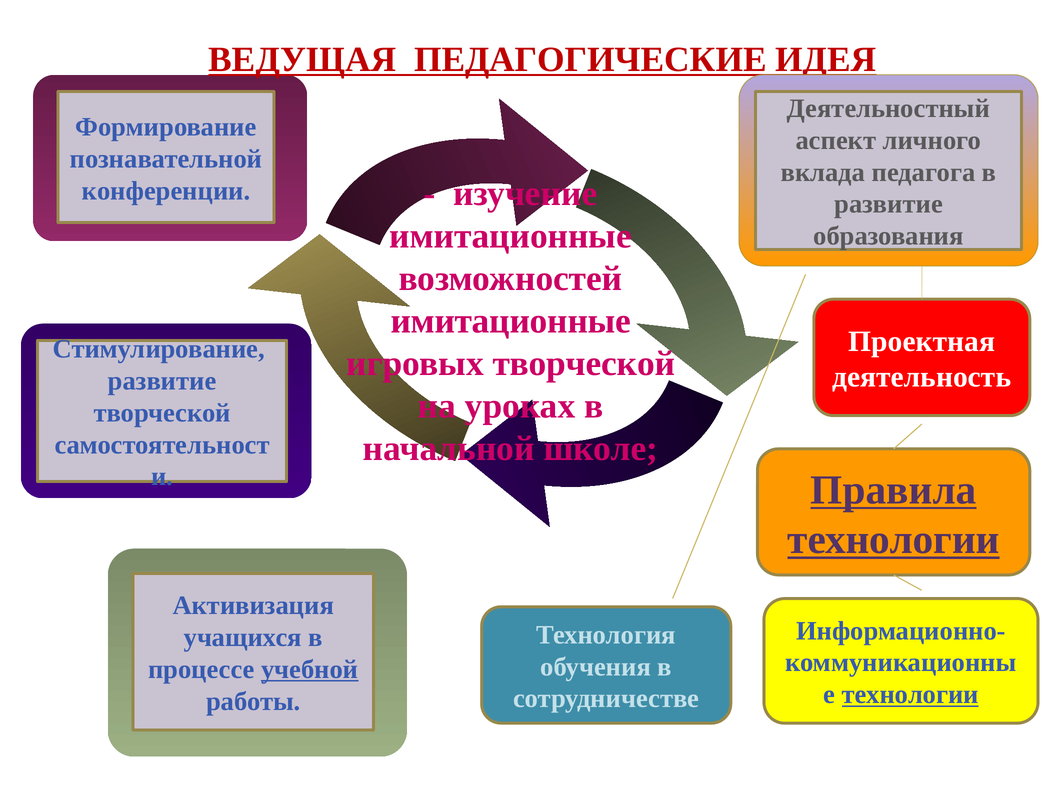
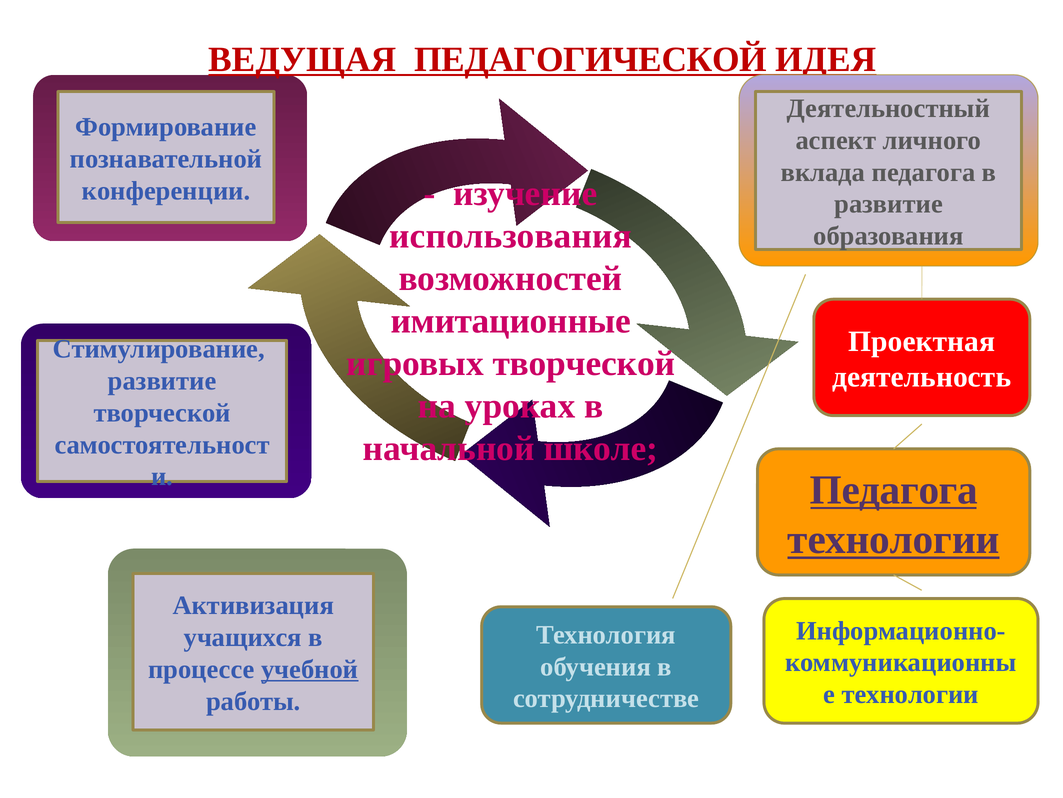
ПЕДАГОГИЧЕСКИЕ: ПЕДАГОГИЧЕСКИЕ -> ПЕДАГОГИЧЕСКОЙ (591, 59)
имитационные: имитационные -> использования (510, 236)
Правила: Правила -> Педагога (894, 489)
технологии underline: present -> none (910, 694)
